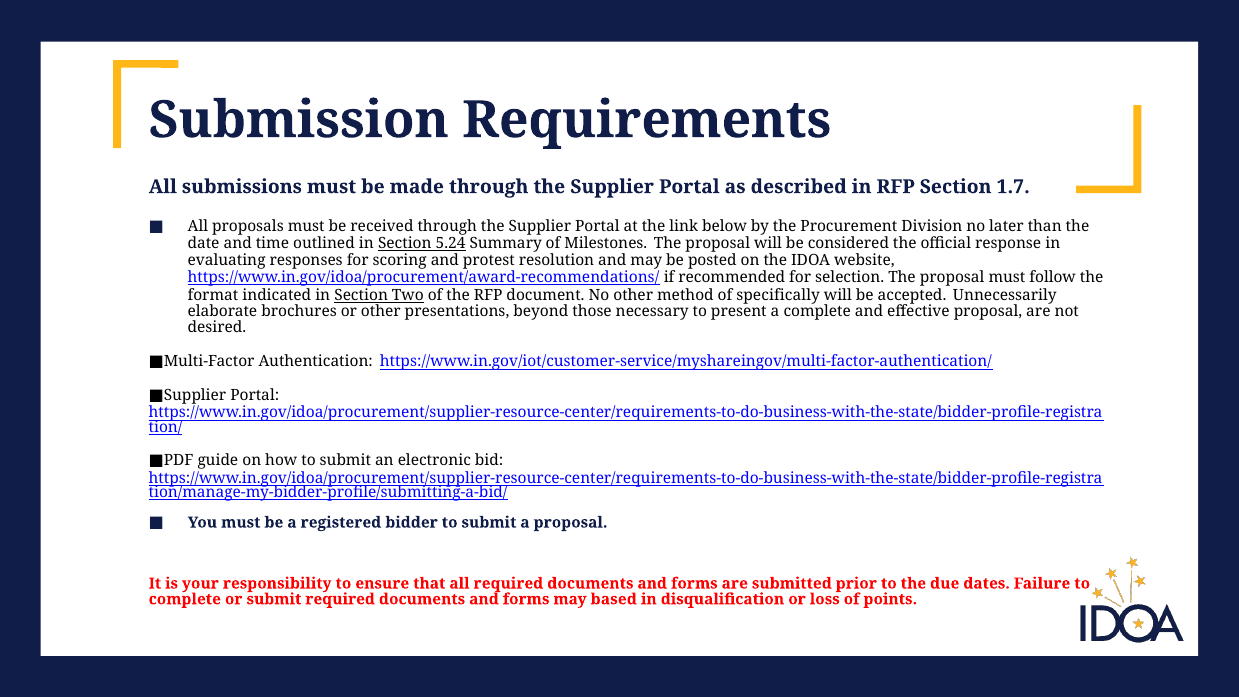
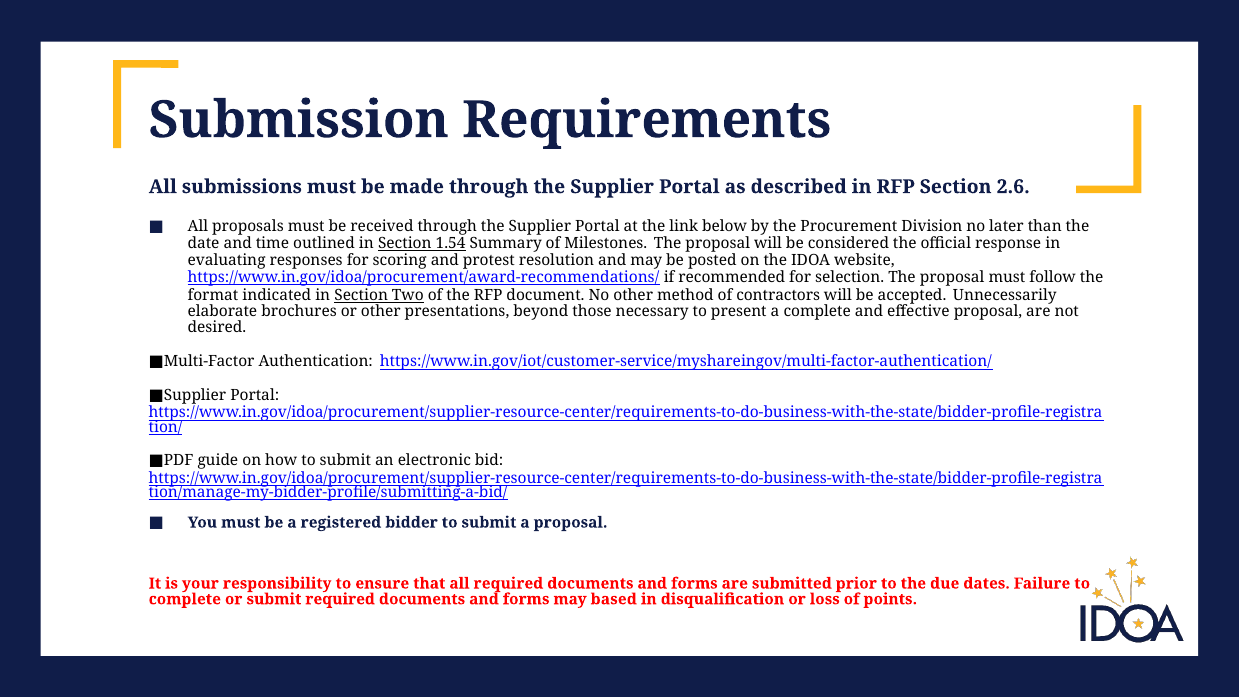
1.7: 1.7 -> 2.6 (1013, 187)
5.24: 5.24 -> 1.54 (451, 244)
specifically: specifically -> contractors (778, 295)
